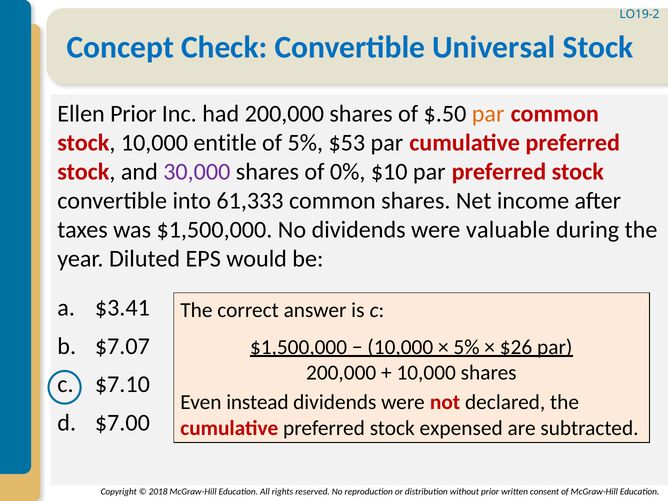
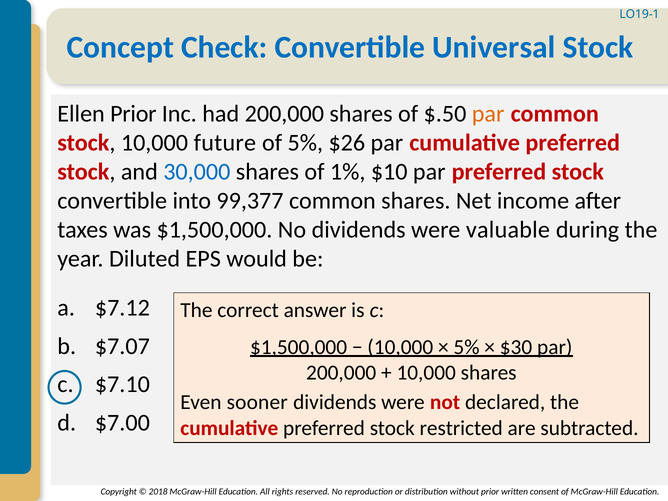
LO19-2: LO19-2 -> LO19-1 (639, 14)
entitle: entitle -> future (225, 143)
$53: $53 -> $26 (347, 143)
30,000 colour: purple -> blue (197, 172)
0%: 0% -> 1% (348, 172)
61,333: 61,333 -> 99,377 (250, 201)
$3.41: $3.41 -> $7.12 (122, 308)
$26: $26 -> $30 (516, 347)
instead: instead -> sooner (257, 402)
expensed: expensed -> restricted (461, 428)
